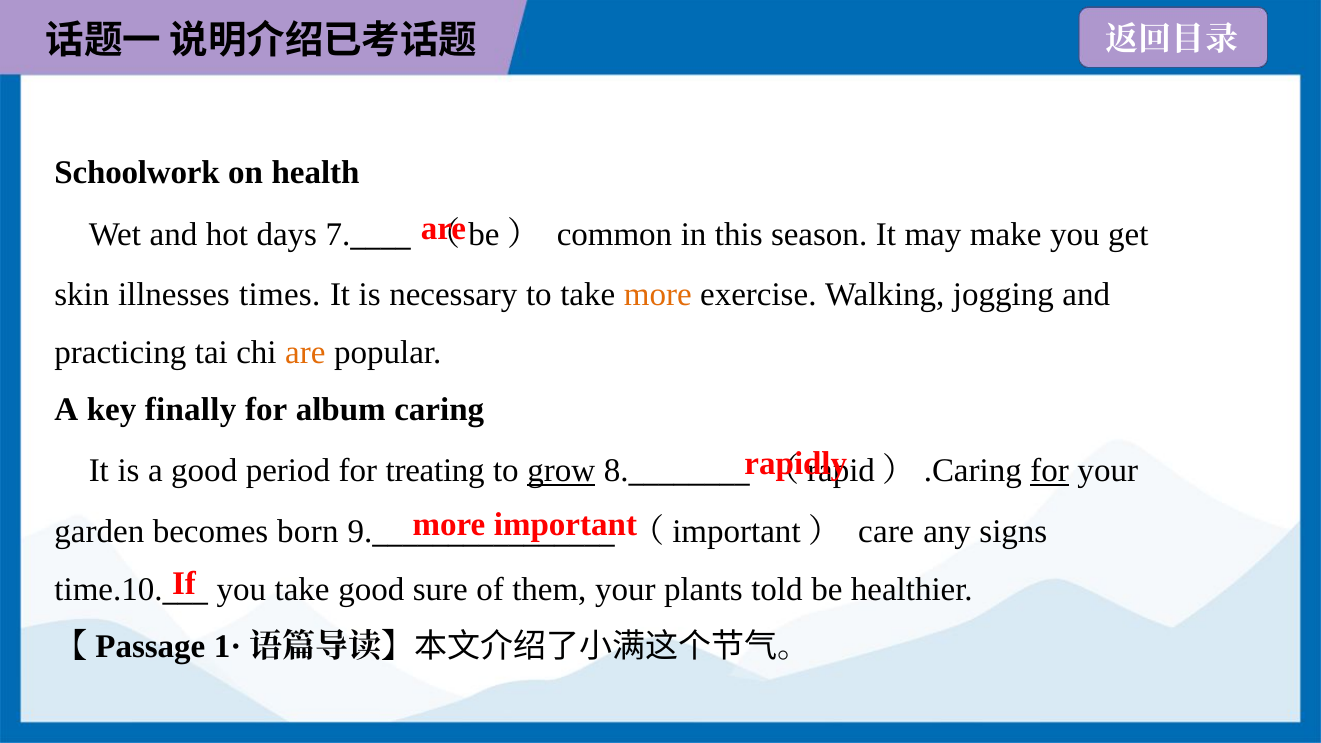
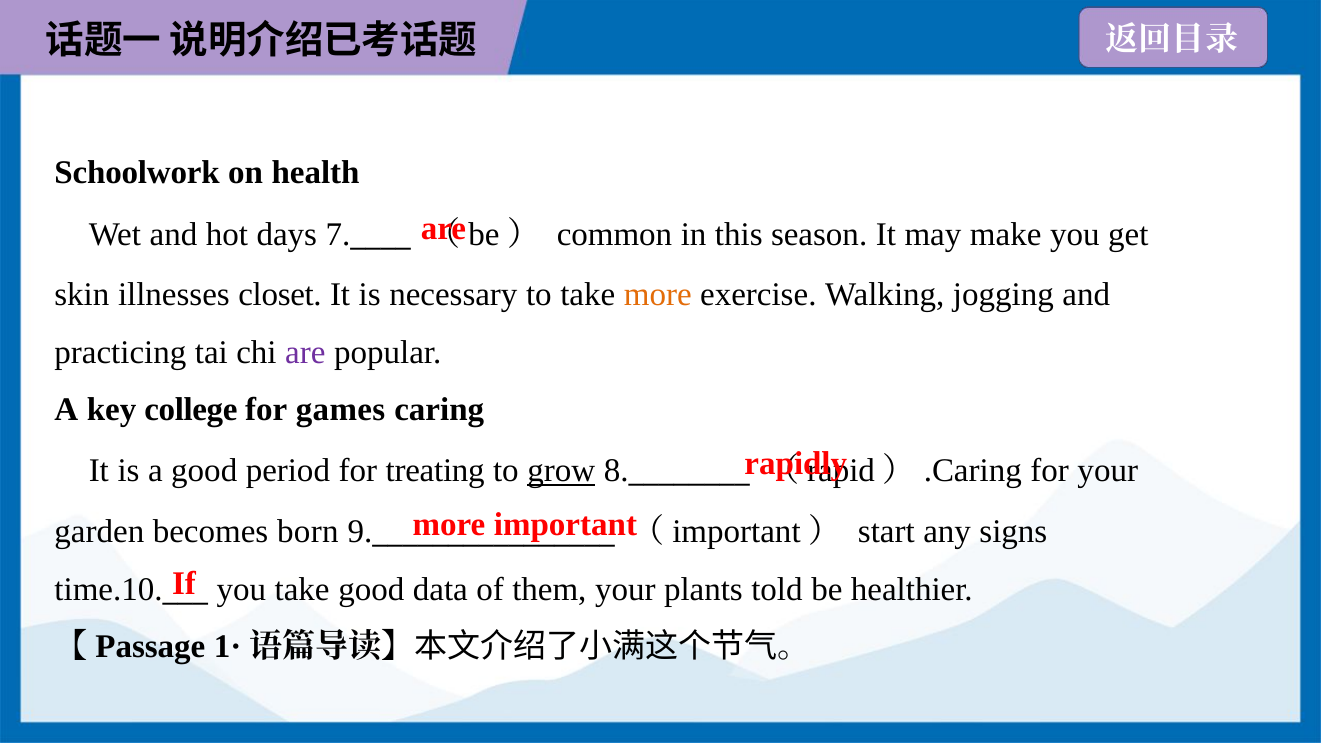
times: times -> closet (280, 295)
are colour: orange -> purple (305, 352)
finally: finally -> college (191, 410)
album: album -> games (341, 410)
for underline: present -> none (1050, 471)
care: care -> start (886, 532)
sure: sure -> data (440, 589)
